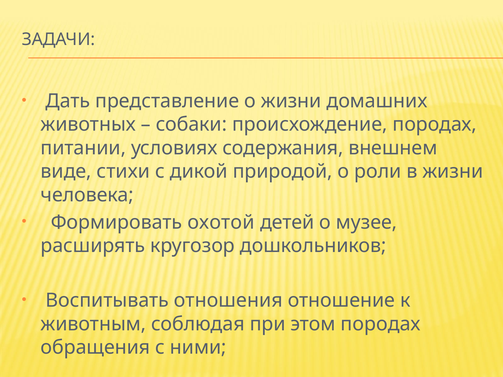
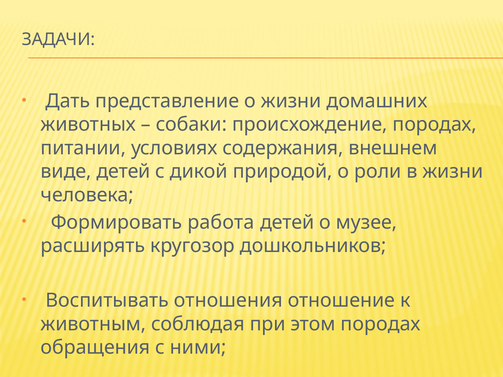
виде стихи: стихи -> детей (124, 172)
охотой: охотой -> работа (221, 222)
